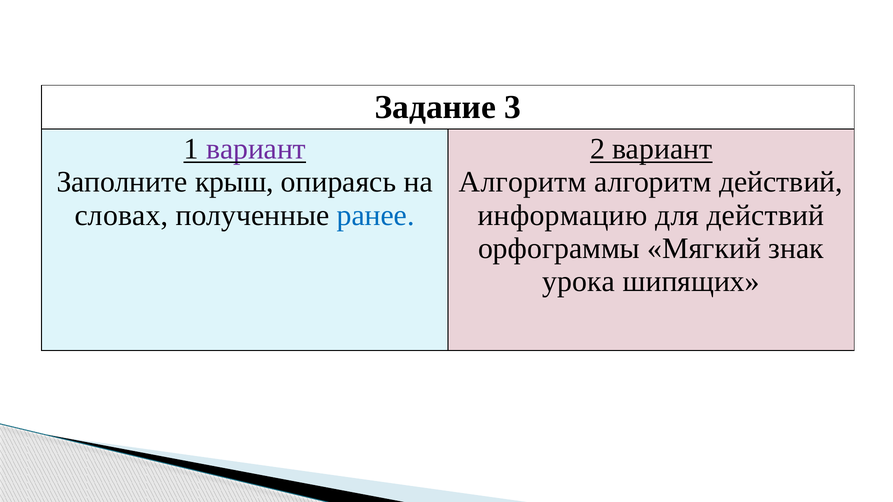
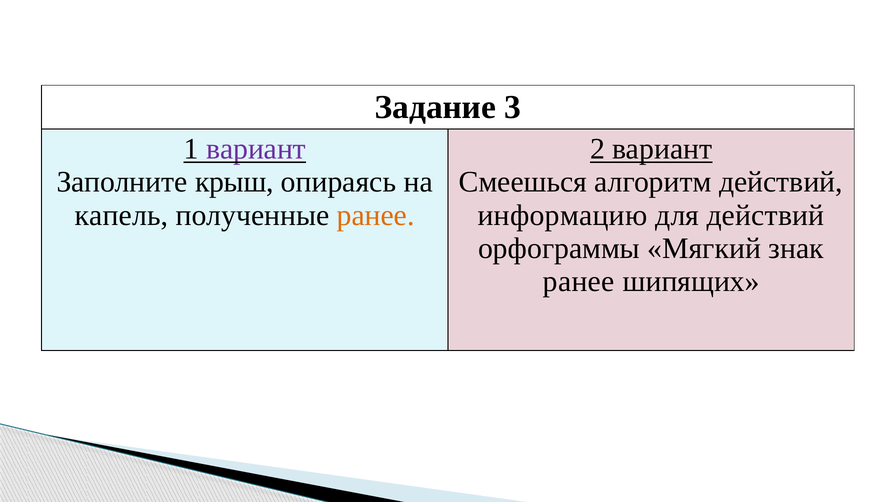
Алгоритм: Алгоритм -> Смеешься (523, 182)
словах: словах -> капель (121, 215)
ранее colour: blue -> orange (376, 215)
урока: урока -> ранее (579, 281)
